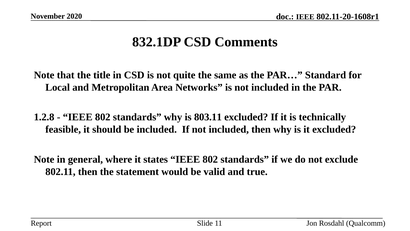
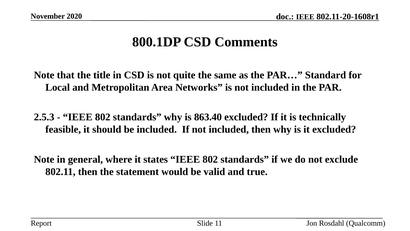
832.1DP: 832.1DP -> 800.1DP (157, 42)
1.2.8: 1.2.8 -> 2.5.3 (44, 117)
803.11: 803.11 -> 863.40 (208, 117)
